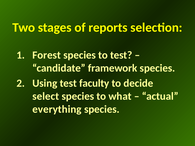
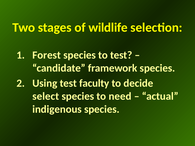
reports: reports -> wildlife (108, 28)
what: what -> need (120, 96)
everything: everything -> indigenous (57, 109)
